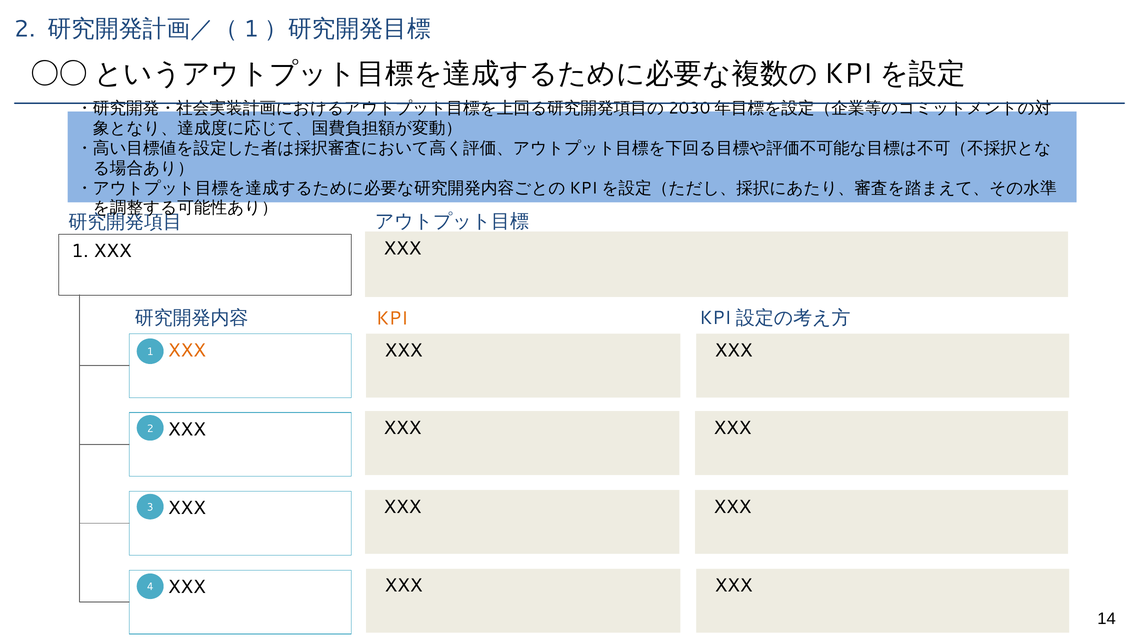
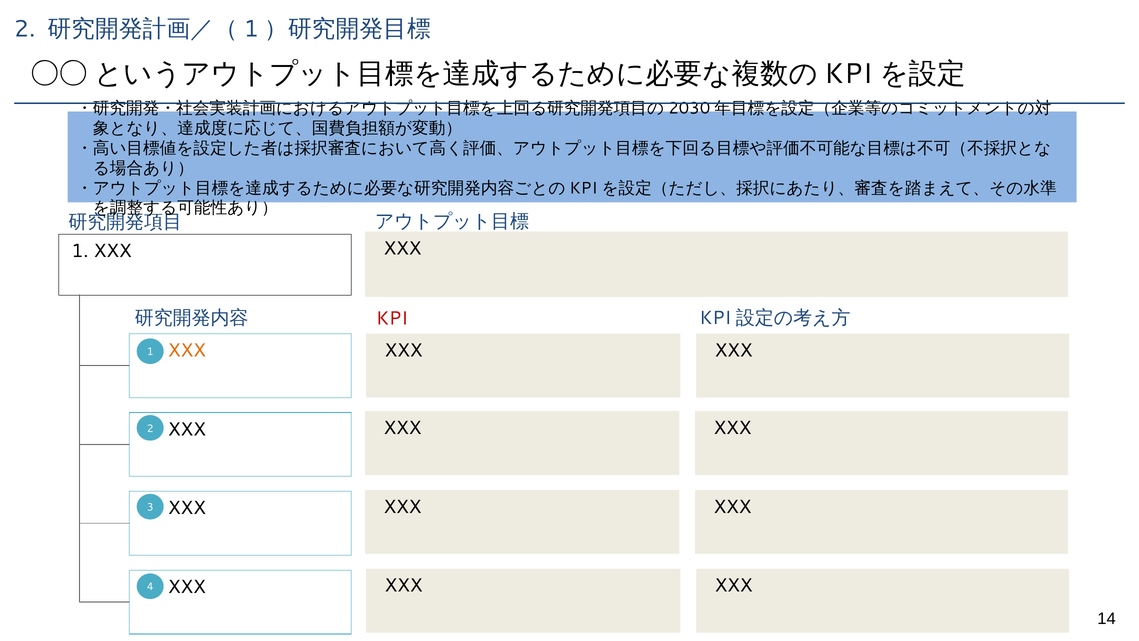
KPI colour: orange -> red (392, 318)
